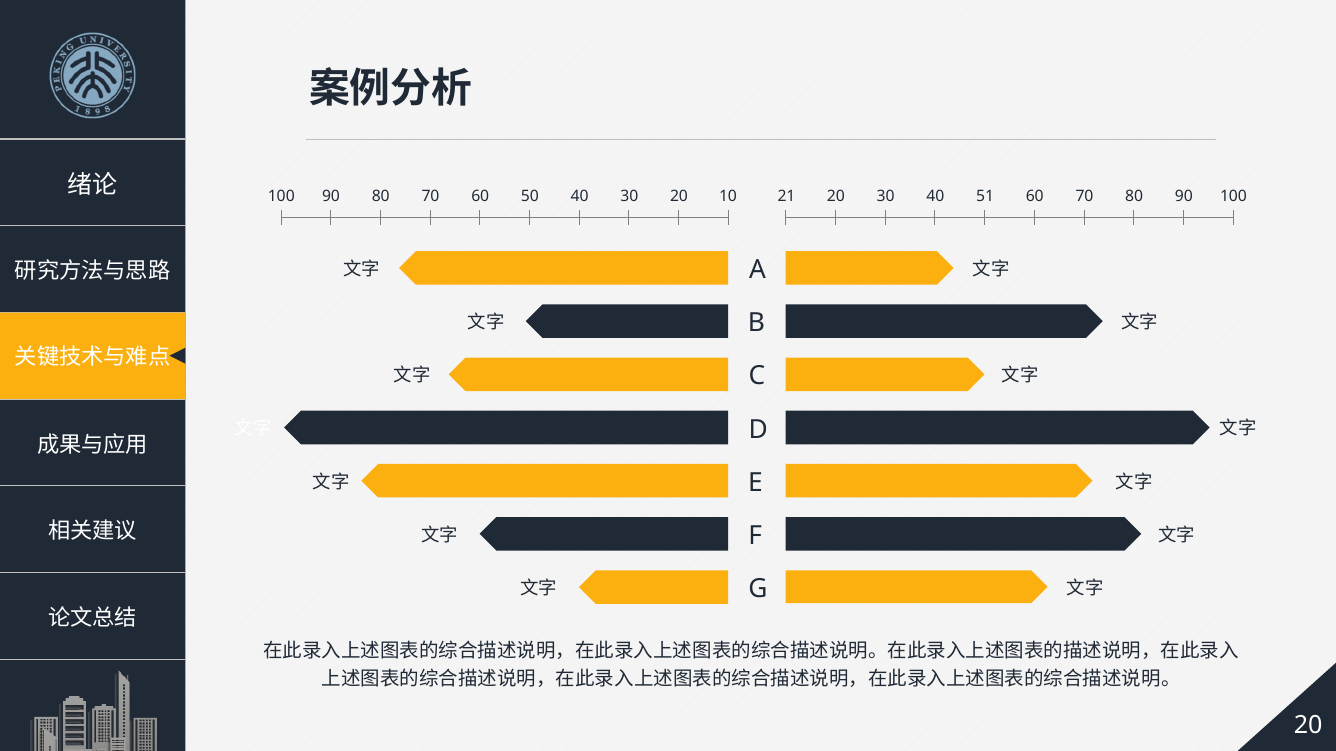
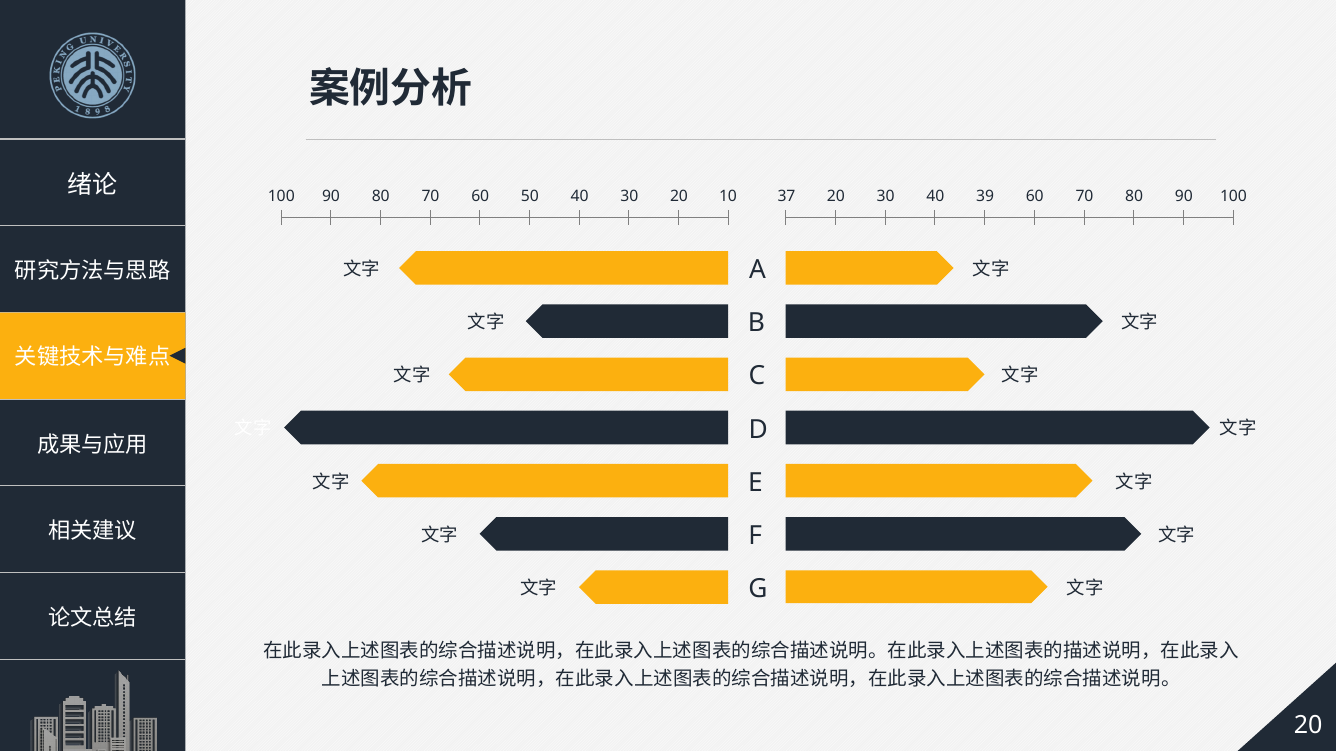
21: 21 -> 37 (786, 197)
51: 51 -> 39 (985, 197)
